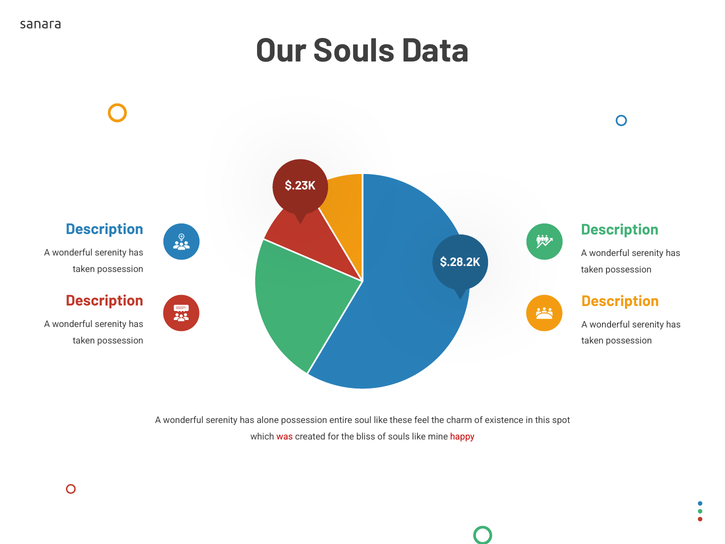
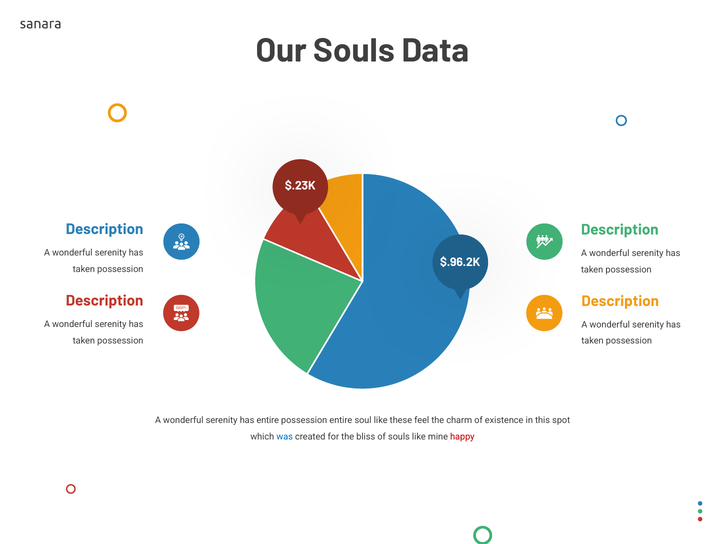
$.28.2K: $.28.2K -> $.96.2K (460, 262)
has alone: alone -> entire (268, 420)
was colour: red -> blue (285, 436)
